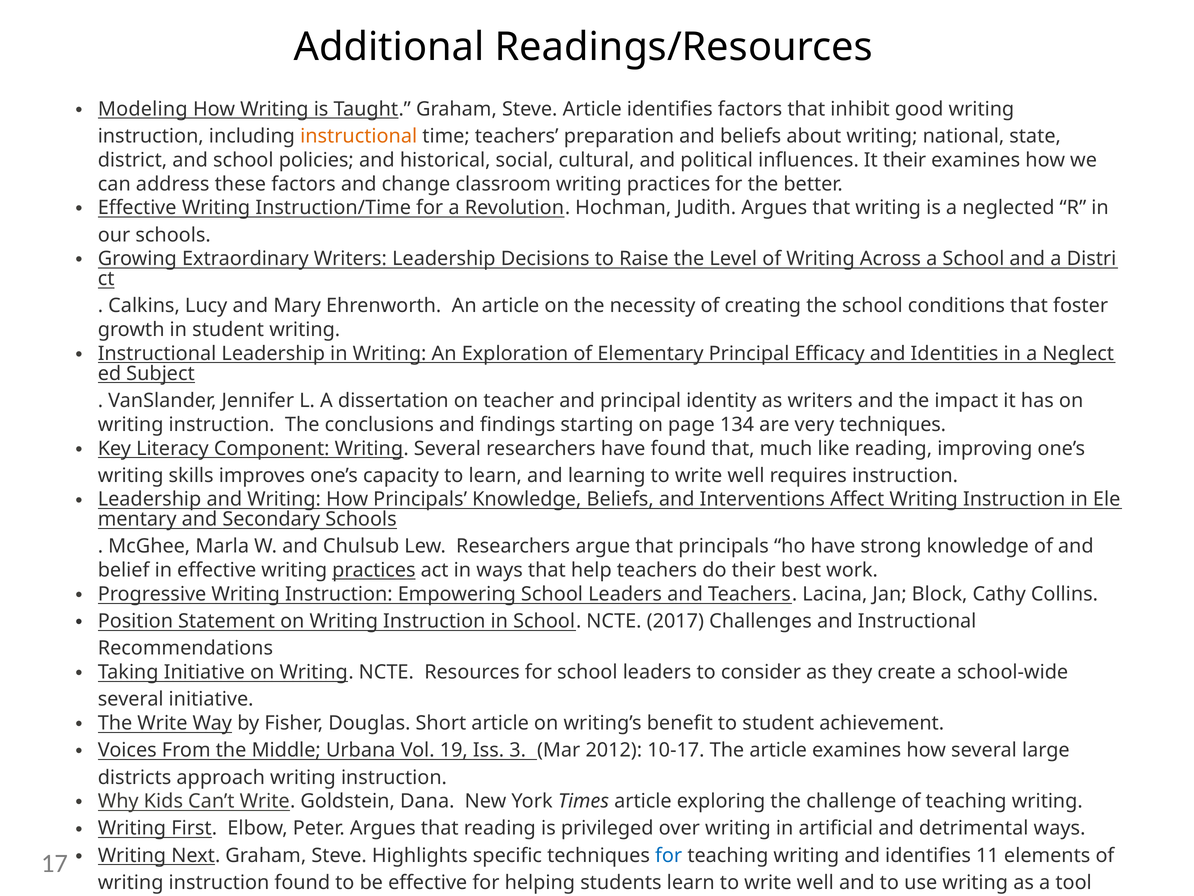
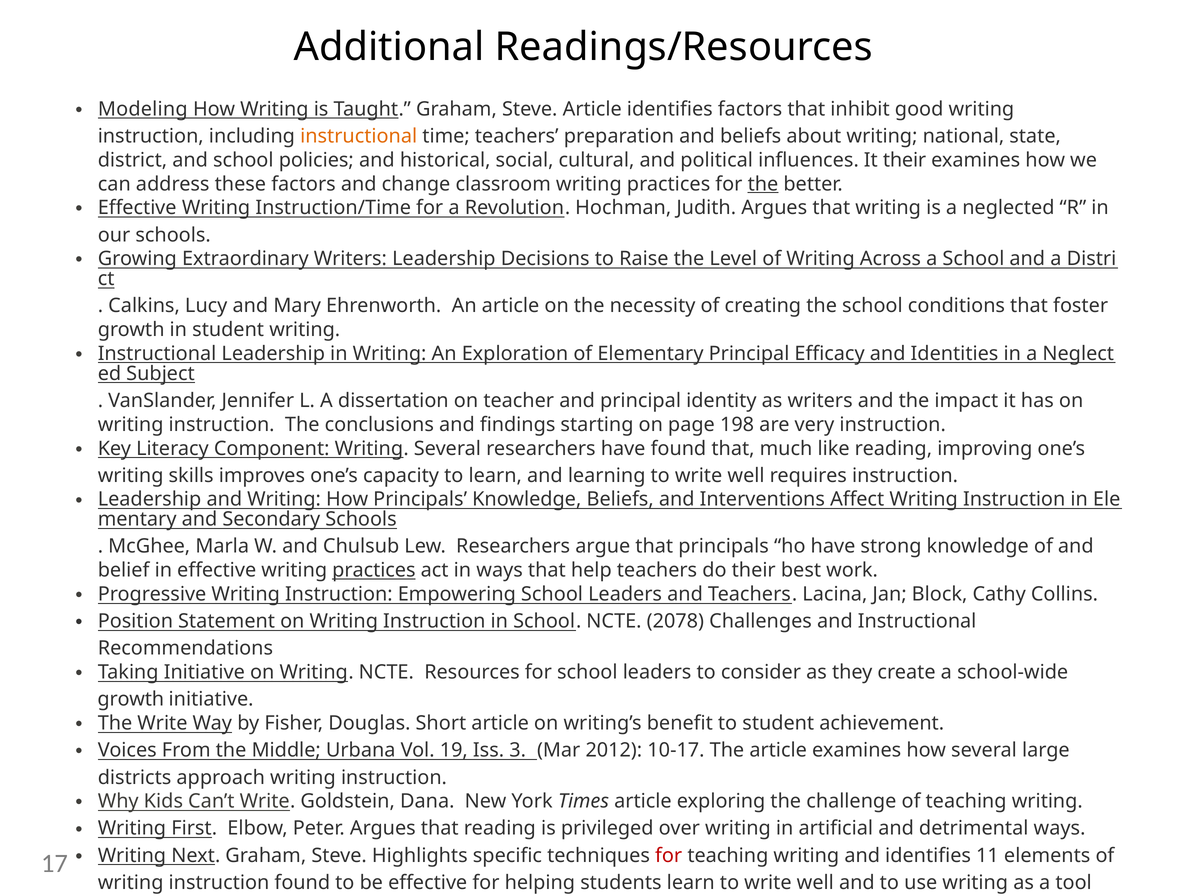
the underline: none -> present (763, 184)
134: 134 -> 198 (737, 424)
very techniques: techniques -> instruction (893, 424)
2017: 2017 -> 2078 (675, 621)
several: several -> growth (131, 699)
for colour: blue -> red (669, 855)
